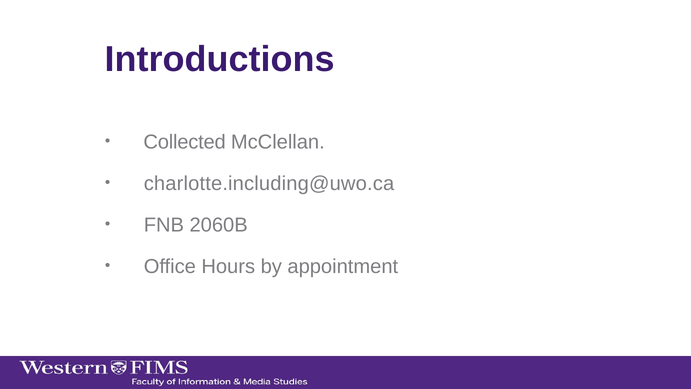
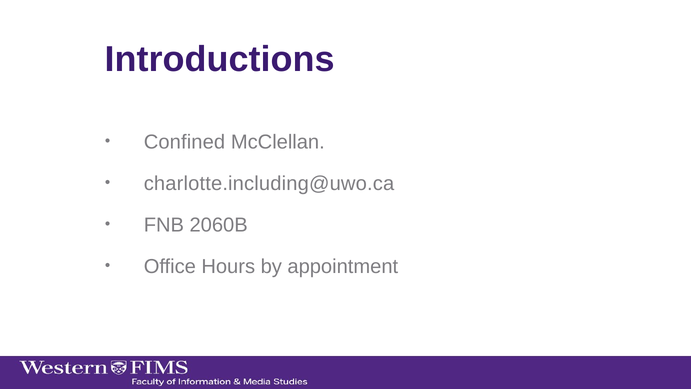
Collected: Collected -> Confined (184, 142)
